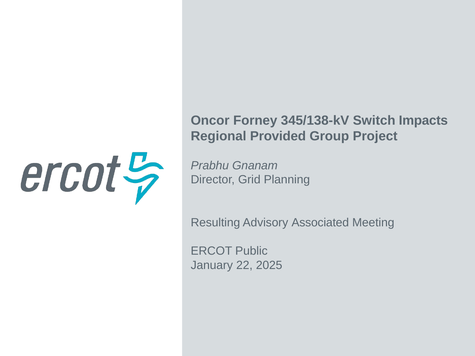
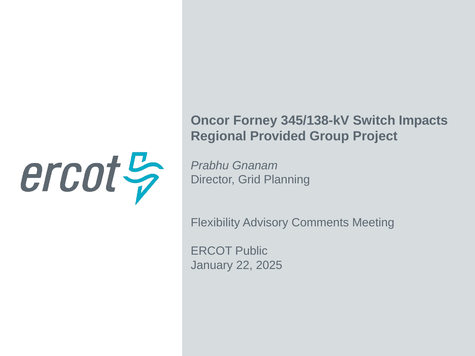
Resulting: Resulting -> Flexibility (215, 223)
Associated: Associated -> Comments (320, 223)
